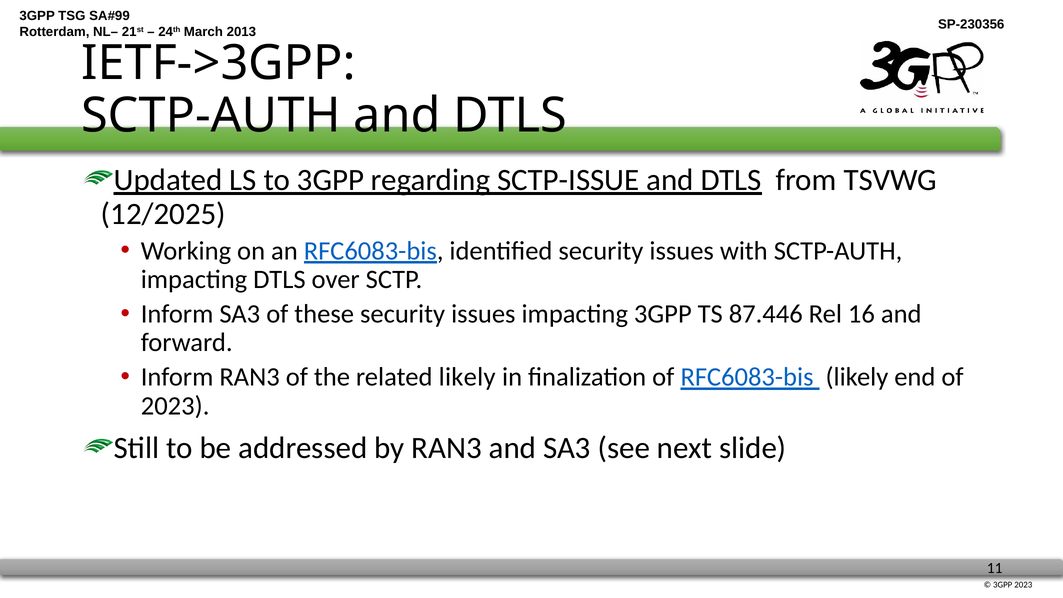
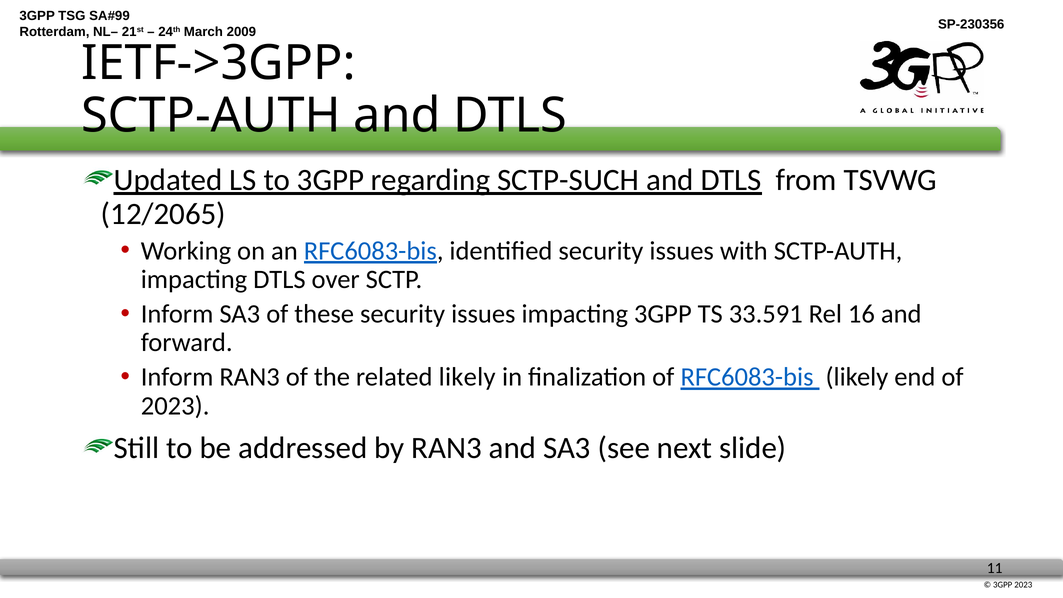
2013: 2013 -> 2009 (241, 32)
SCTP-ISSUE: SCTP-ISSUE -> SCTP-SUCH (568, 180)
12/2025: 12/2025 -> 12/2065 (163, 214)
87.446: 87.446 -> 33.591 (766, 314)
